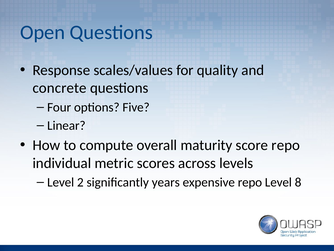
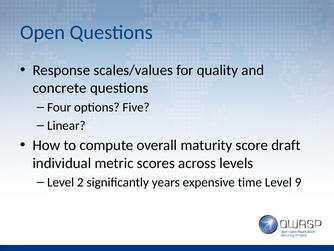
score repo: repo -> draft (286, 145)
expensive repo: repo -> time (250, 182)
8: 8 -> 9 (298, 182)
